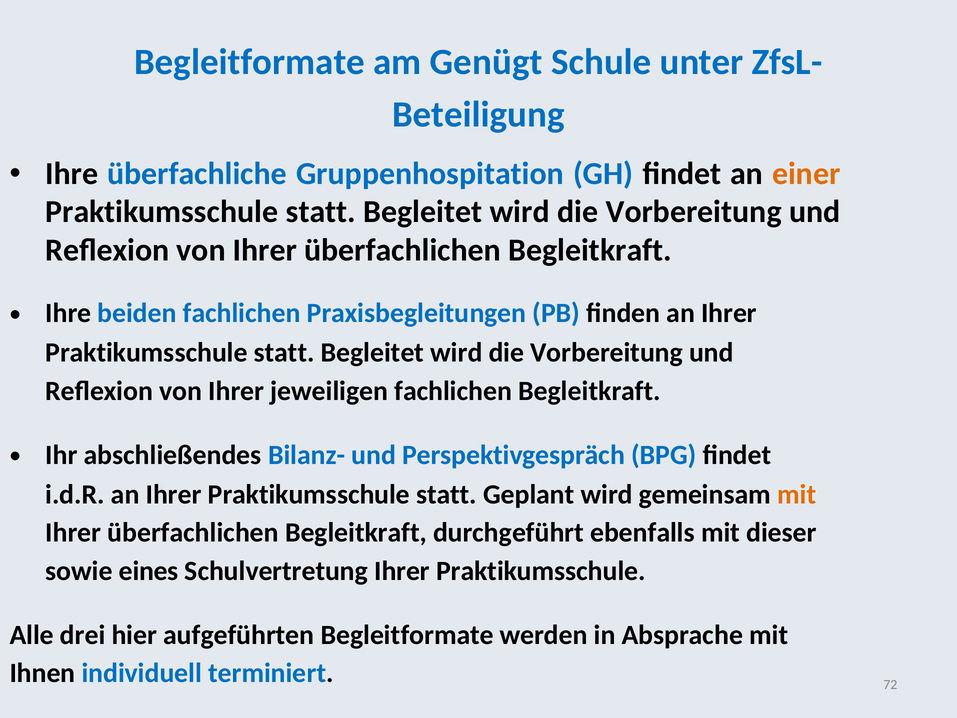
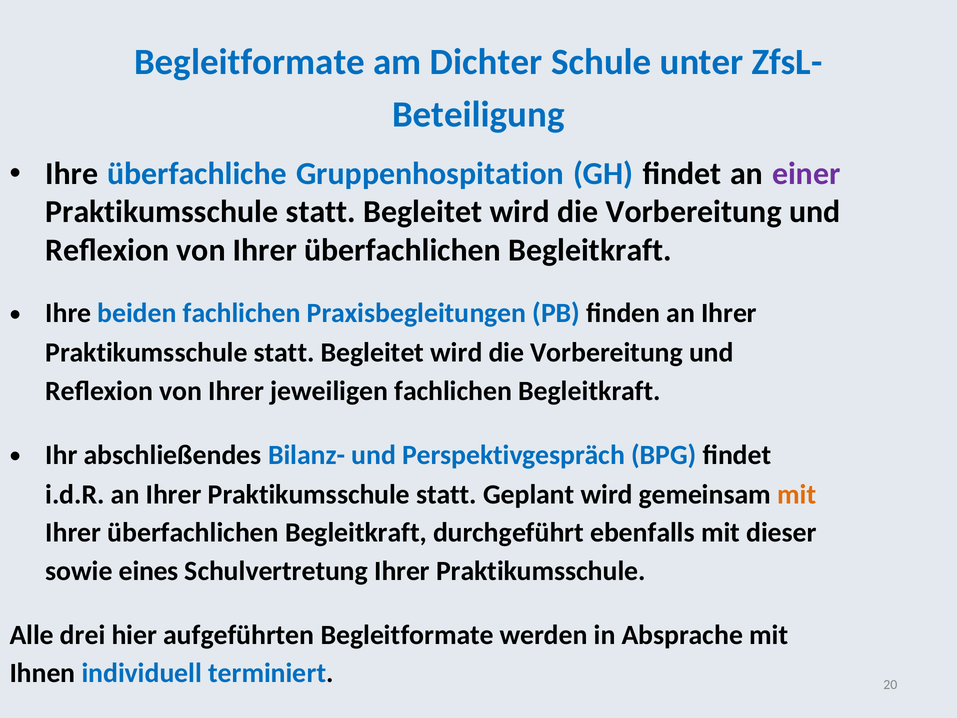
Genügt: Genügt -> Dichter (486, 62)
einer colour: orange -> purple (806, 173)
72: 72 -> 20 (890, 684)
